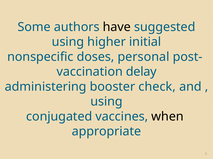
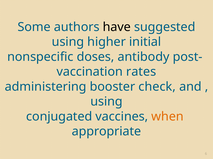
personal: personal -> antibody (143, 57)
delay: delay -> rates (141, 72)
when colour: black -> orange (167, 117)
